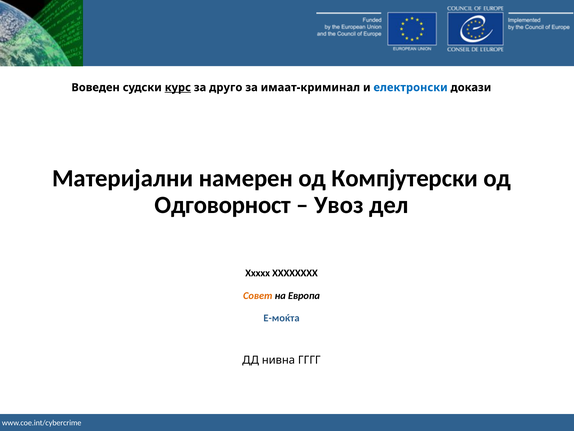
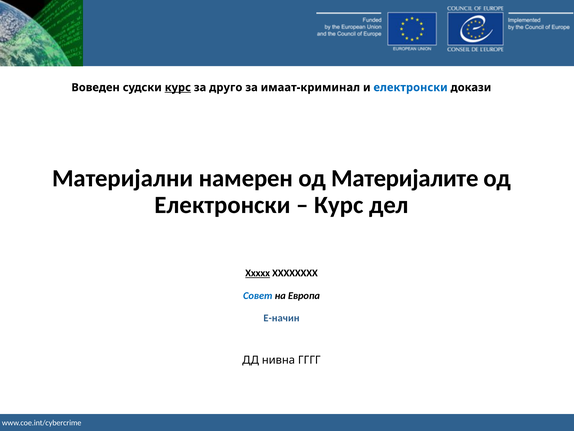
Компјутерски: Компјутерски -> Материјалите (405, 178)
Одговорност: Одговорност -> Електронски (223, 205)
Увоз: Увоз -> Курс (339, 205)
Xxxxx underline: none -> present (258, 273)
Совет colour: orange -> blue (258, 295)
Е-моќта: Е-моќта -> Е-начин (282, 318)
